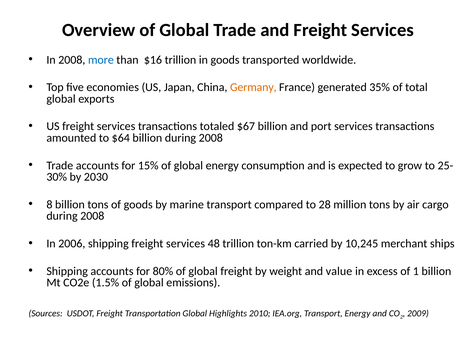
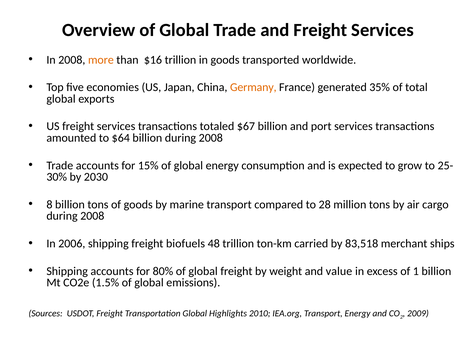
more colour: blue -> orange (101, 60)
shipping freight services: services -> biofuels (186, 243)
10,245: 10,245 -> 83,518 (362, 243)
